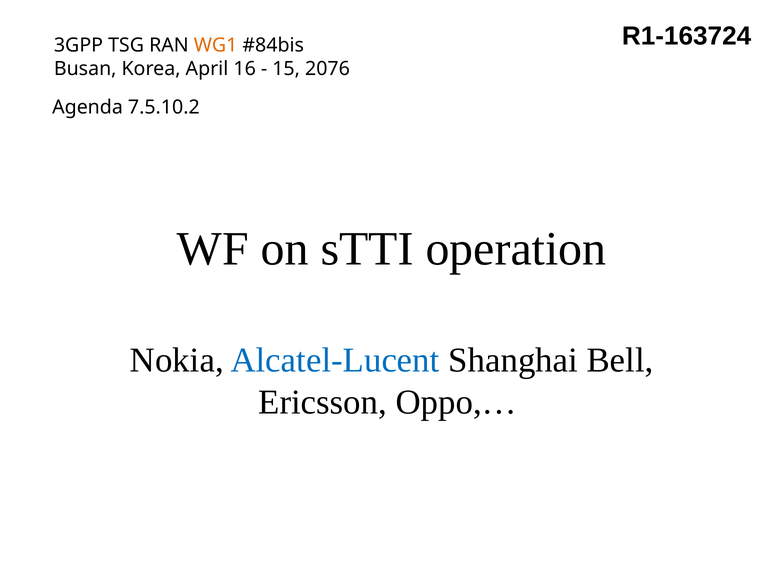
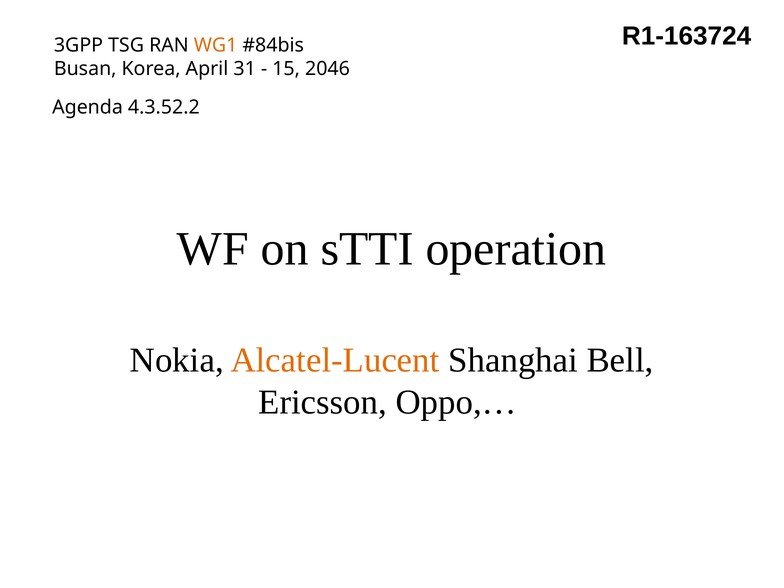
16: 16 -> 31 (245, 69)
2076: 2076 -> 2046 (327, 69)
7.5.10.2: 7.5.10.2 -> 4.3.52.2 (164, 107)
Alcatel-Lucent colour: blue -> orange (335, 360)
